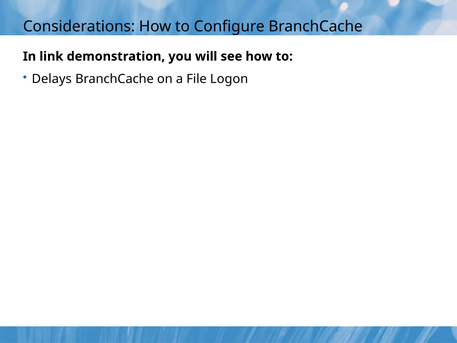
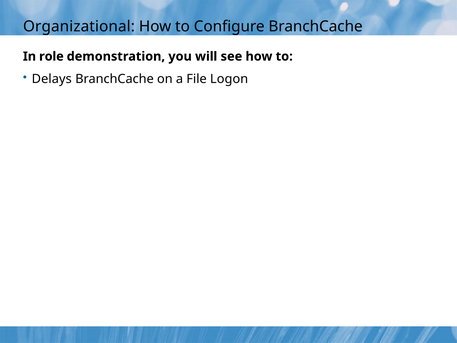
Considerations: Considerations -> Organizational (79, 27)
link: link -> role (51, 56)
